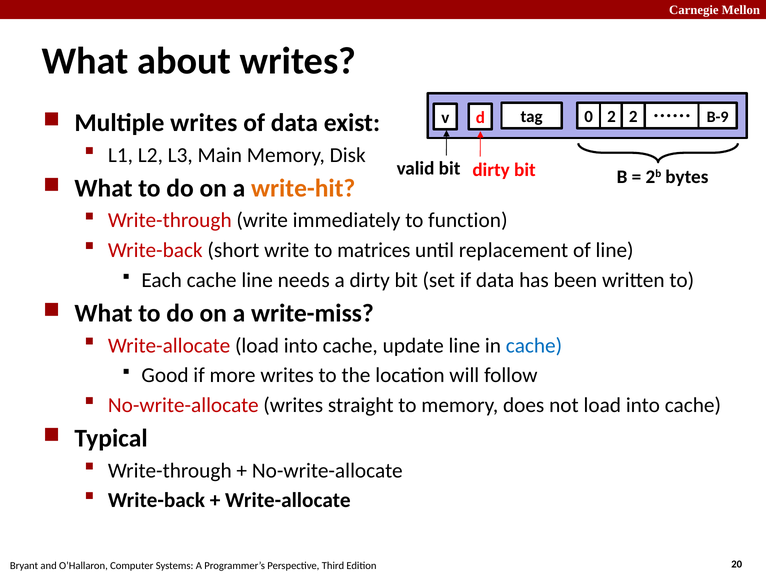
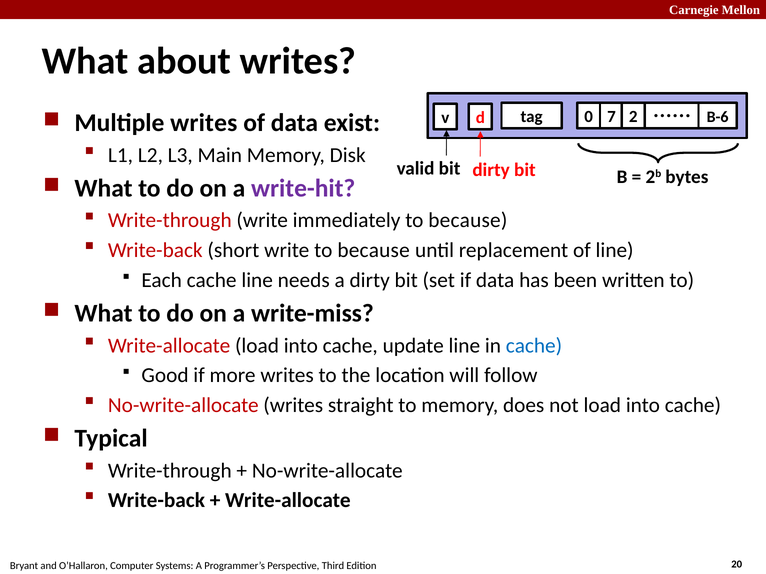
0 2: 2 -> 7 (611, 117)
B-9: B-9 -> B-6 (718, 117)
write-hit colour: orange -> purple (303, 189)
immediately to function: function -> because (468, 221)
write to matrices: matrices -> because (374, 250)
